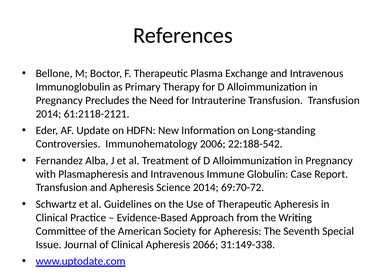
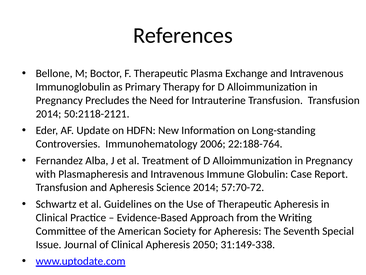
61:2118-2121: 61:2118-2121 -> 50:2118-2121 (97, 114)
22:188-542: 22:188-542 -> 22:188-764 (255, 144)
69:70-72: 69:70-72 -> 57:70-72 (243, 187)
2066: 2066 -> 2050 (205, 244)
